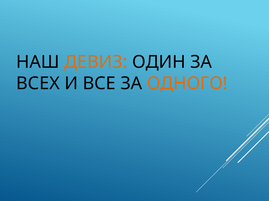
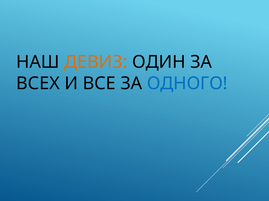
ОДНОГО colour: orange -> blue (187, 84)
